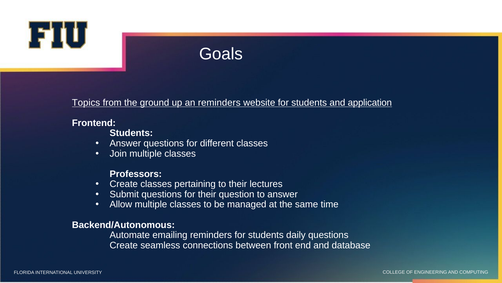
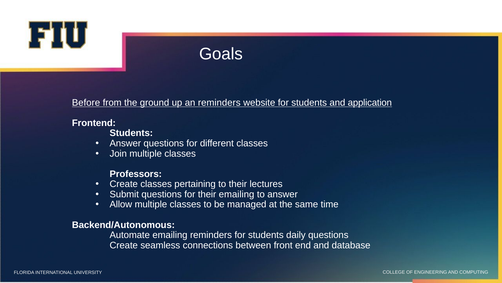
Topics: Topics -> Before (86, 102)
their question: question -> emailing (237, 194)
